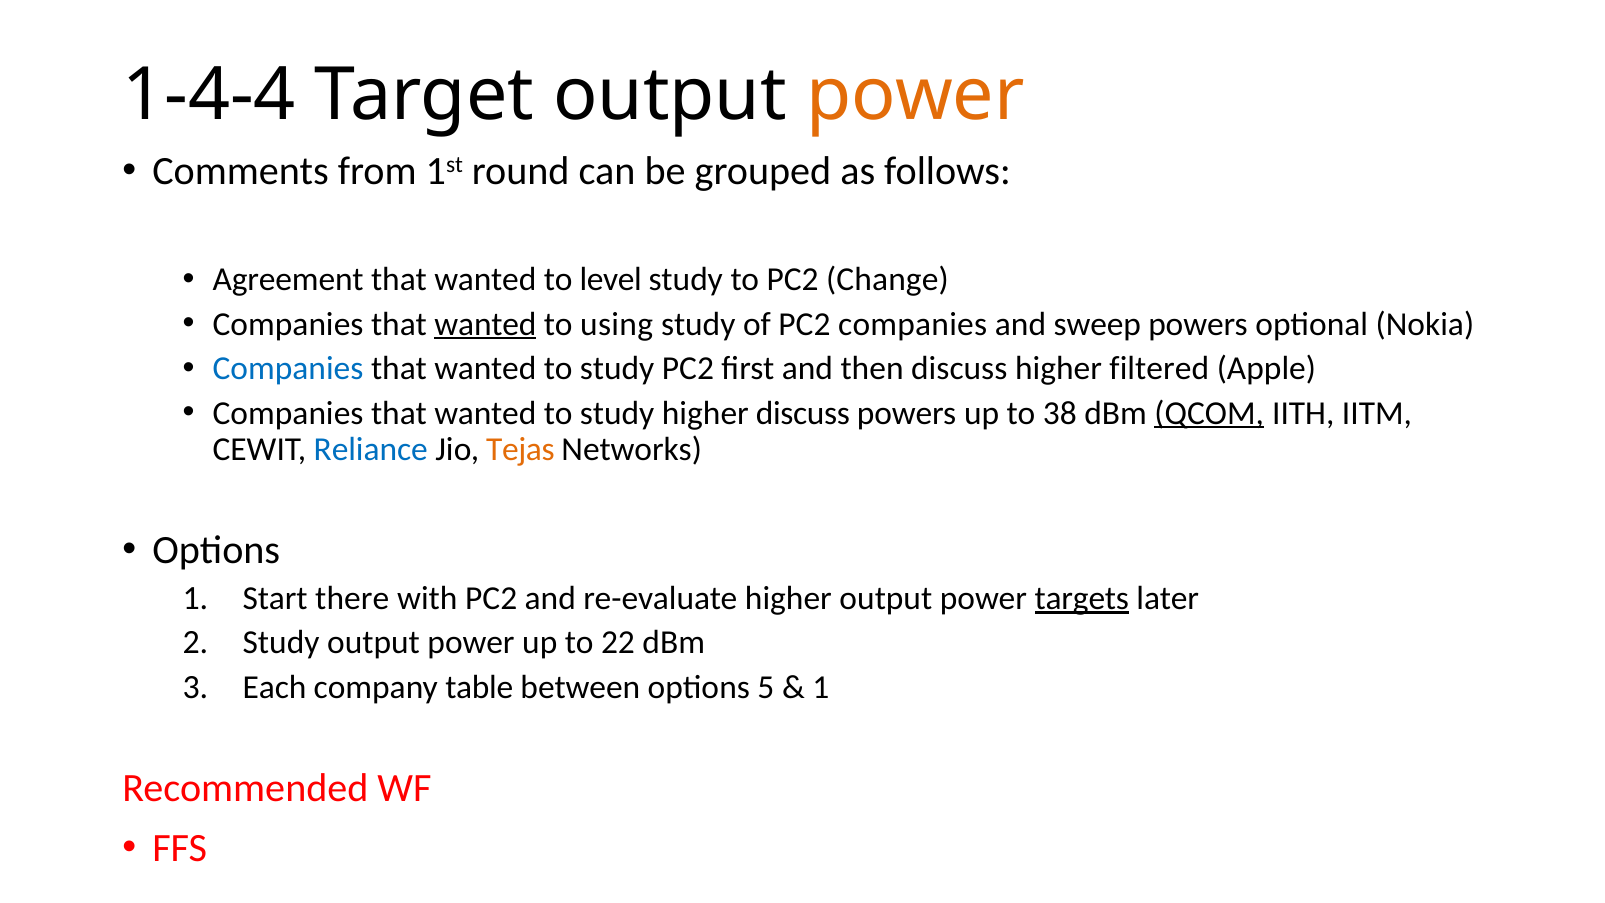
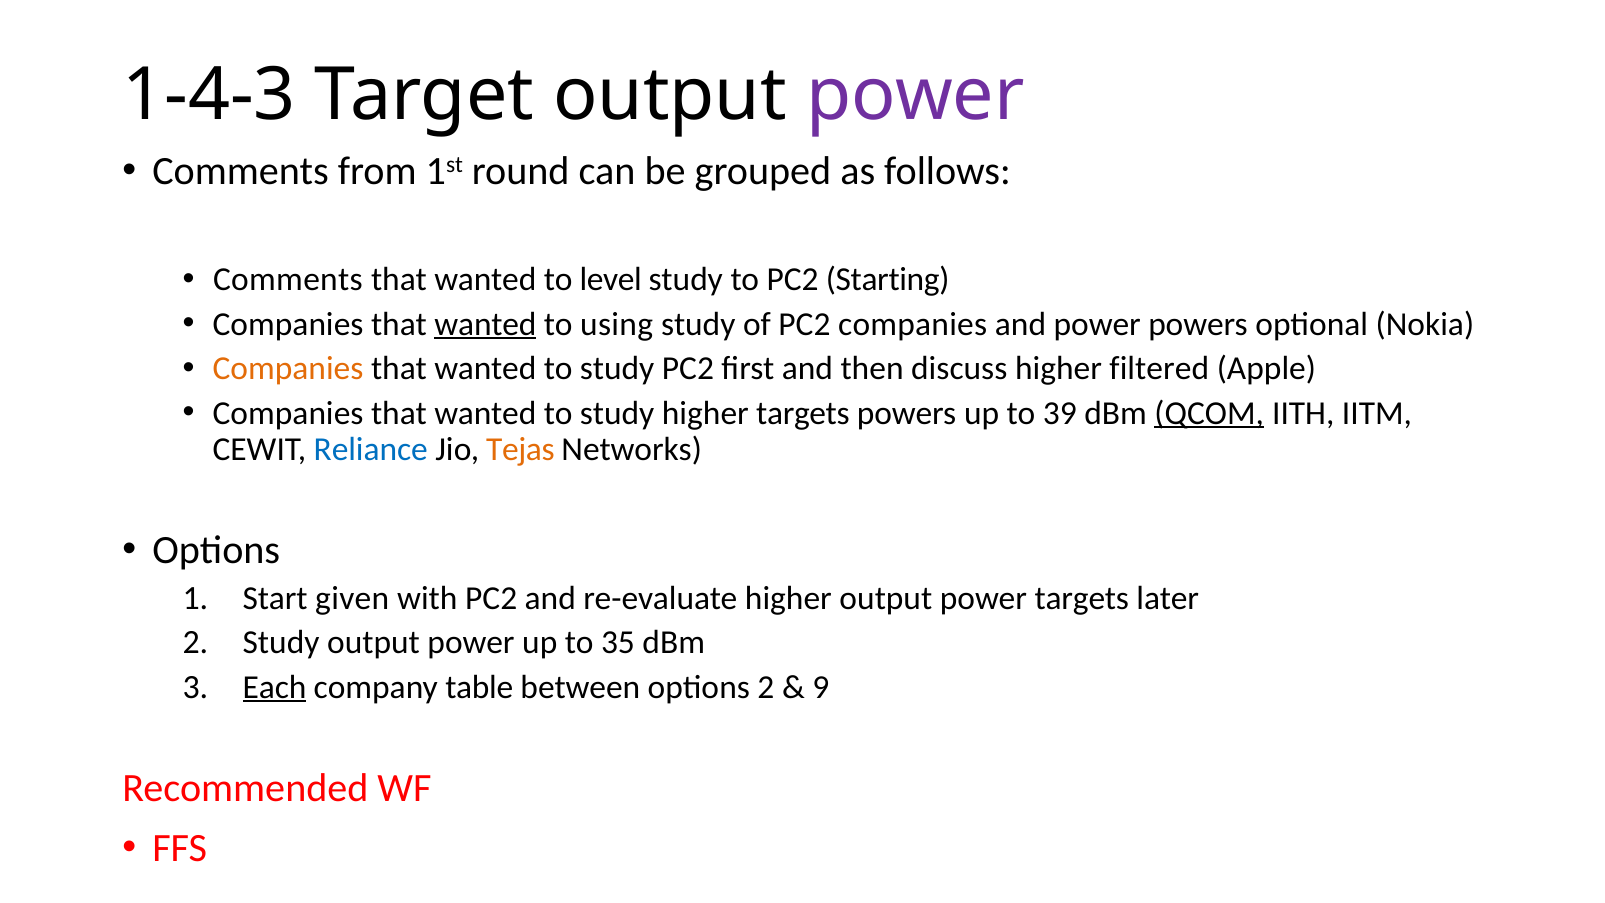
1-4-4: 1-4-4 -> 1-4-3 (209, 96)
power colour: orange -> purple (915, 96)
Agreement: Agreement -> Comments (288, 280)
Change: Change -> Starting (888, 280)
and sweep: sweep -> power (1097, 324)
Companies colour: blue -> orange (288, 368)
higher discuss: discuss -> targets (803, 413)
38: 38 -> 39 (1060, 413)
there: there -> given (352, 598)
targets underline: present -> none (1082, 598)
22: 22 -> 35 (618, 642)
Each underline: none -> present (275, 687)
options 5: 5 -> 2 (766, 687)
1: 1 -> 9 (821, 687)
